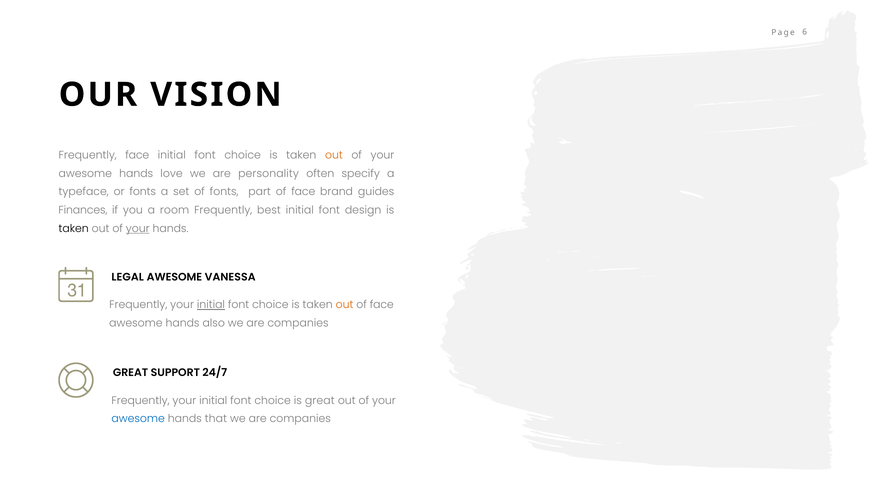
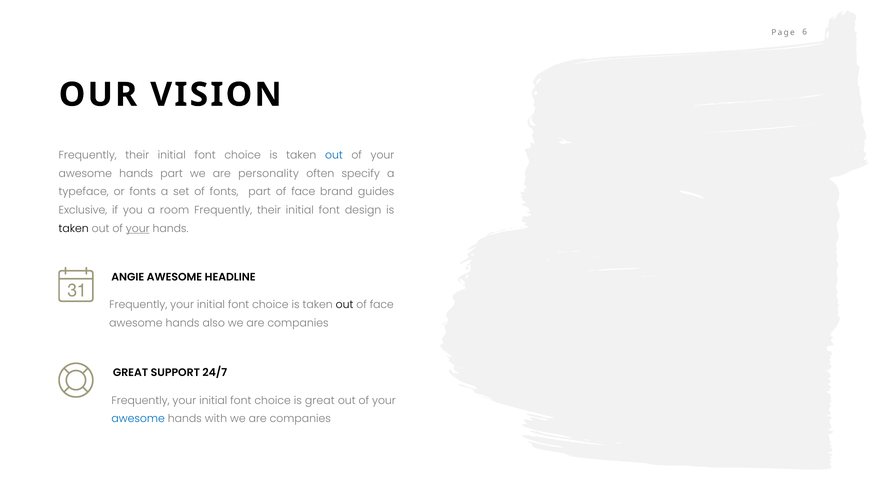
face: face -> their (137, 155)
out colour: orange -> blue (334, 155)
hands love: love -> part (172, 174)
Finances: Finances -> Exclusive (83, 210)
best: best -> their (269, 210)
LEGAL: LEGAL -> ANGIE (128, 277)
VANESSA: VANESSA -> HEADLINE (230, 277)
initial underline: present -> none (211, 305)
out colour: orange -> black (345, 305)
that: that -> with (216, 419)
